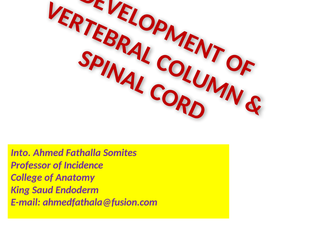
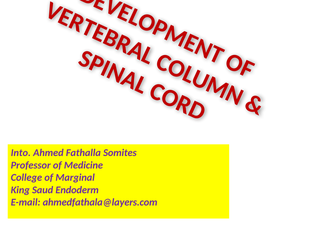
Incidence: Incidence -> Medicine (83, 165)
Anatomy: Anatomy -> Marginal (75, 177)
ahmedfathala@fusion.com: ahmedfathala@fusion.com -> ahmedfathala@layers.com (100, 202)
